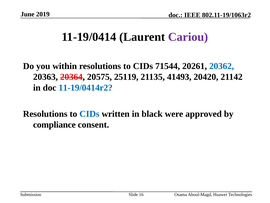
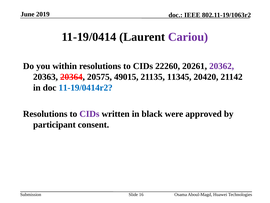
71544: 71544 -> 22260 (168, 66)
20362 colour: blue -> purple (222, 66)
25119: 25119 -> 49015 (126, 77)
41493: 41493 -> 11345 (179, 77)
CIDs colour: blue -> purple (89, 114)
compliance: compliance -> participant (54, 124)
